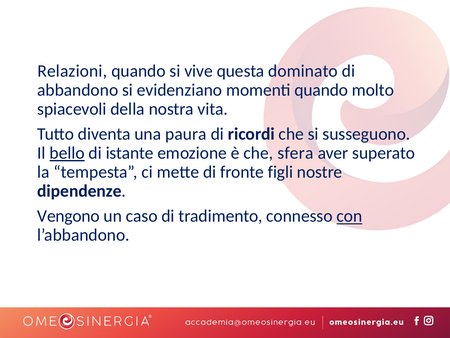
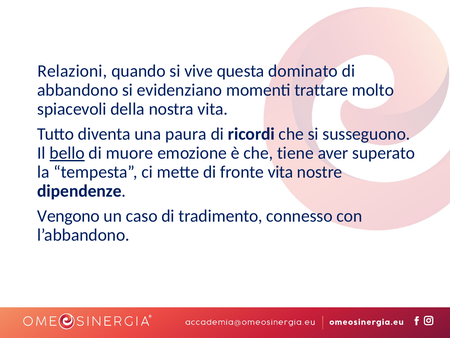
momenti quando: quando -> trattare (321, 90)
istante: istante -> muore (130, 153)
sfera: sfera -> tiene (295, 153)
fronte figli: figli -> vita (280, 172)
con underline: present -> none (349, 216)
